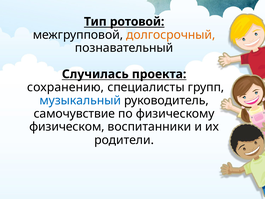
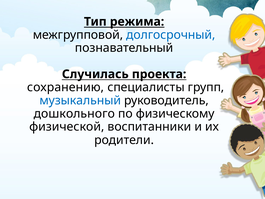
ротовой: ротовой -> режима (137, 22)
долгосрочный colour: orange -> blue (171, 35)
самочувствие: самочувствие -> дошкольного (74, 113)
физическом: физическом -> физической (67, 127)
